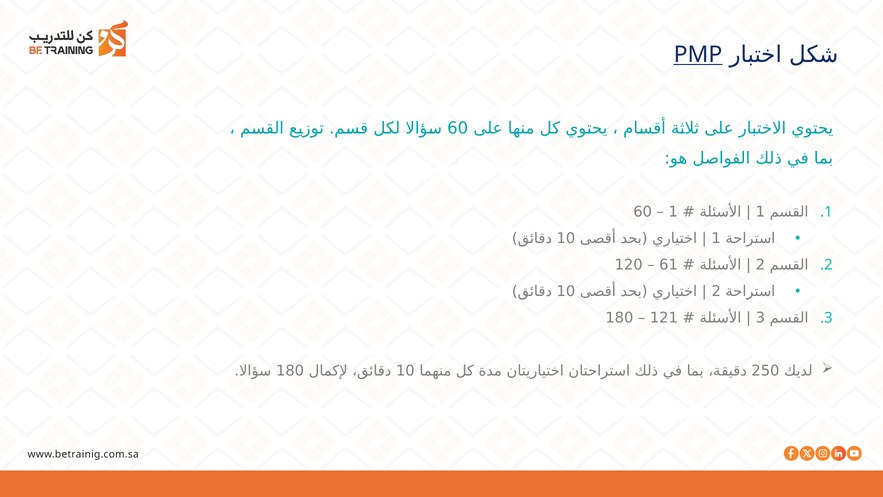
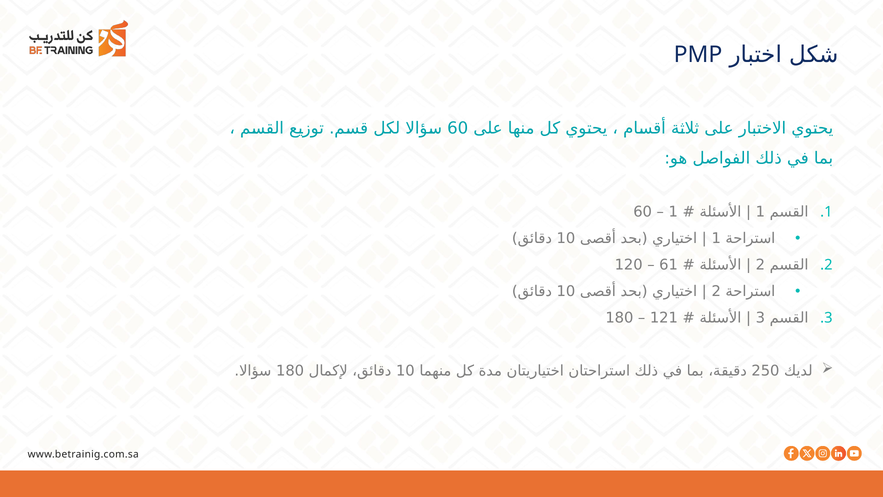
PMP underline: present -> none (698, 55)
